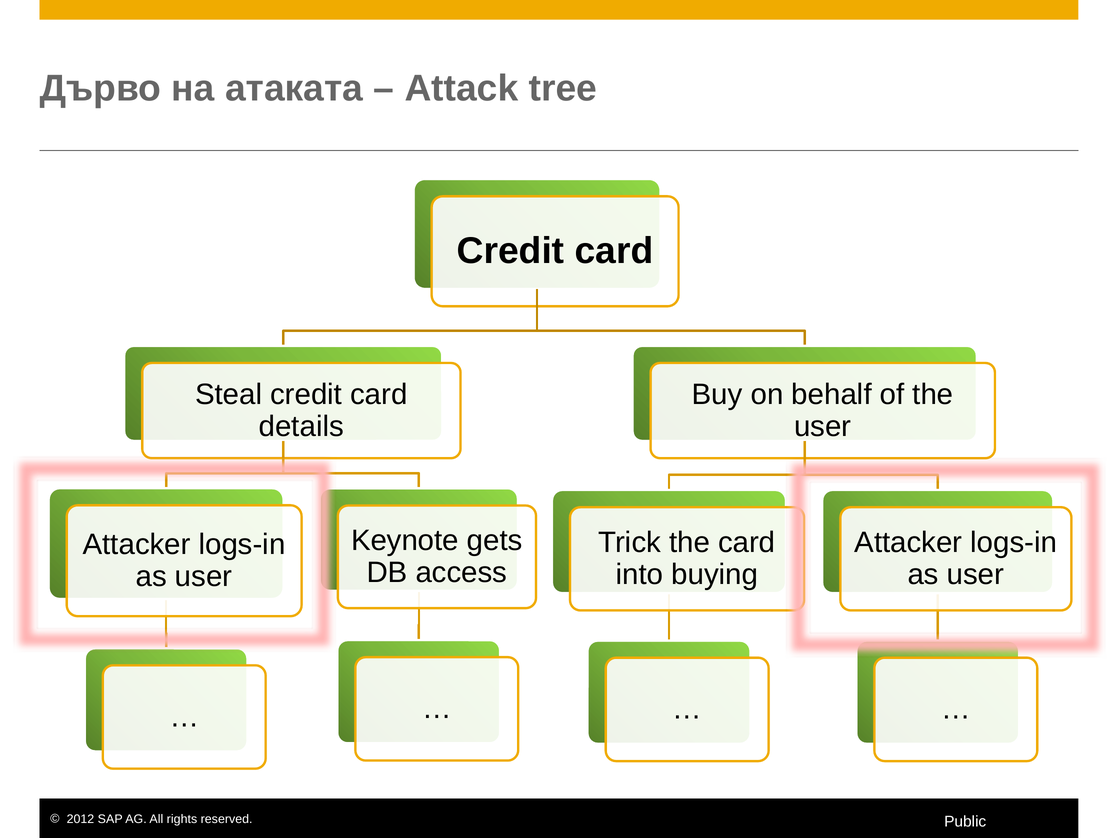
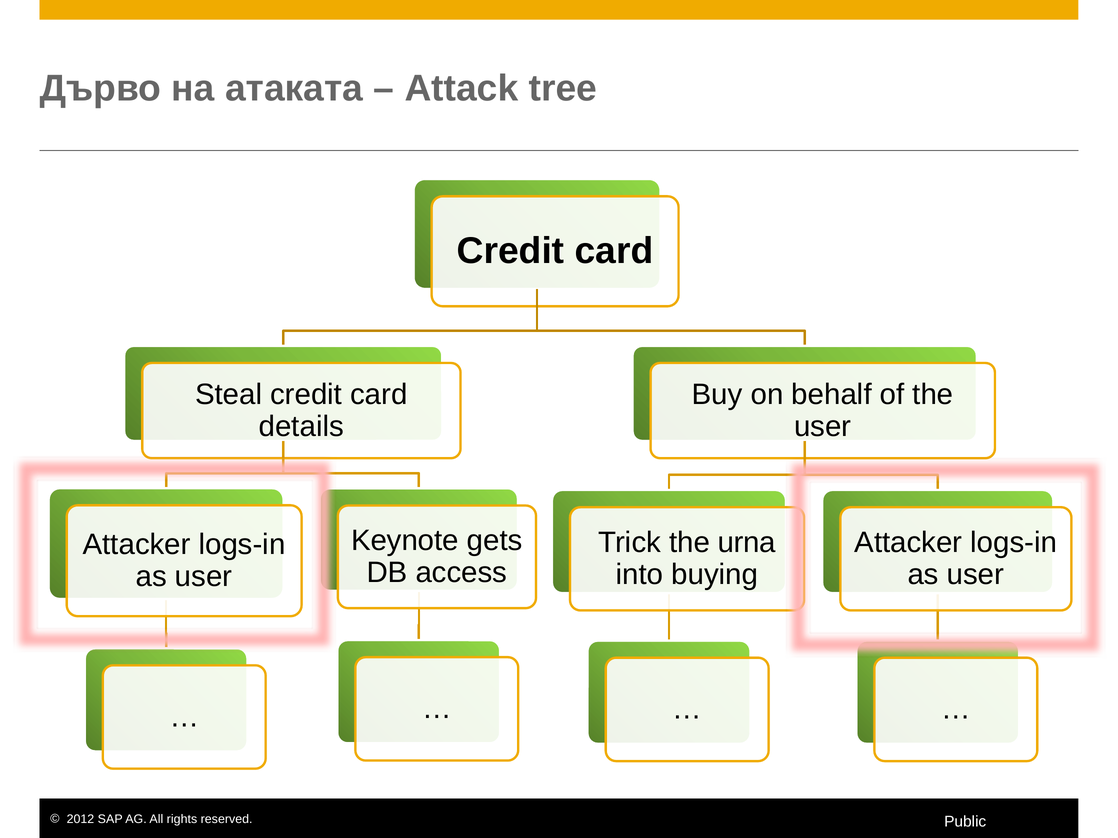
the card: card -> urna (747, 543)
